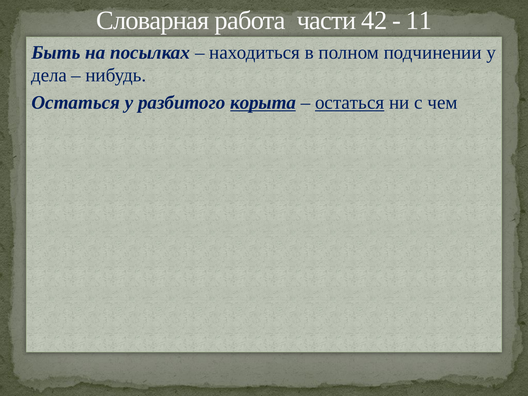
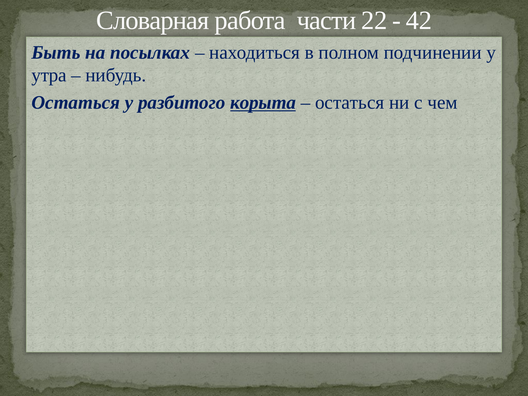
42: 42 -> 22 (374, 21)
11: 11 -> 42 (419, 21)
дела: дела -> утра (49, 75)
остаться underline: present -> none (350, 103)
